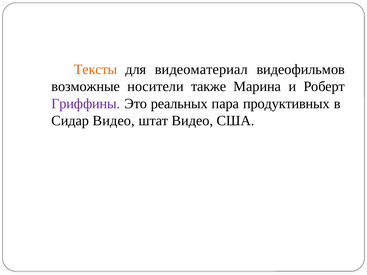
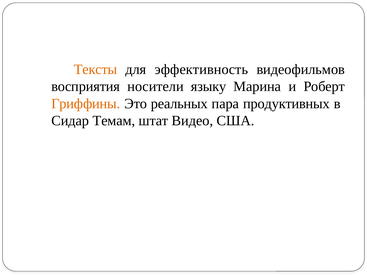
видеоматериал: видеоматериал -> эффективность (201, 69)
возможные: возможные -> восприятия (86, 87)
также: также -> языку (209, 87)
Гриффины colour: purple -> orange (86, 104)
Сидар Видео: Видео -> Темам (114, 121)
